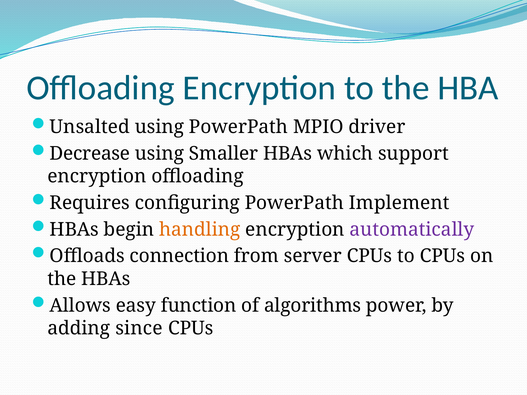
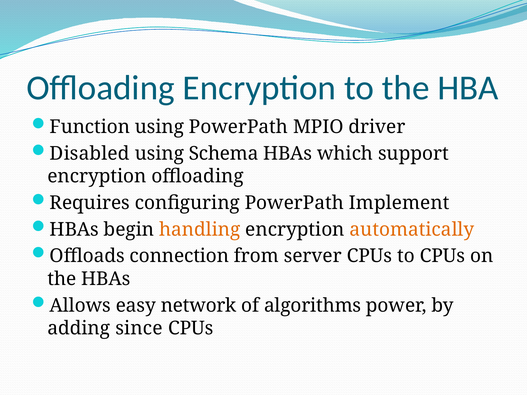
Unsalted: Unsalted -> Function (90, 127)
Decrease: Decrease -> Disabled (90, 154)
Smaller: Smaller -> Schema (224, 154)
automatically colour: purple -> orange (412, 230)
function: function -> network (199, 306)
